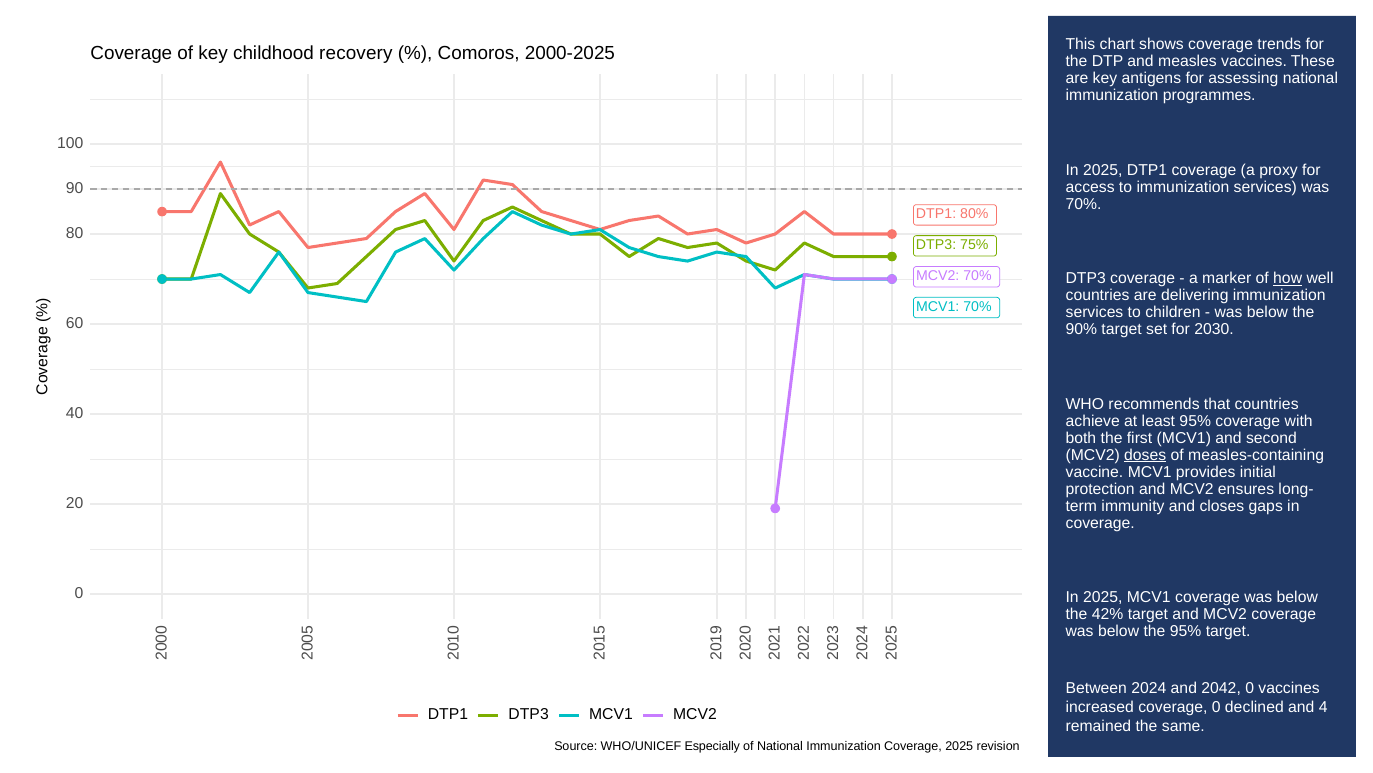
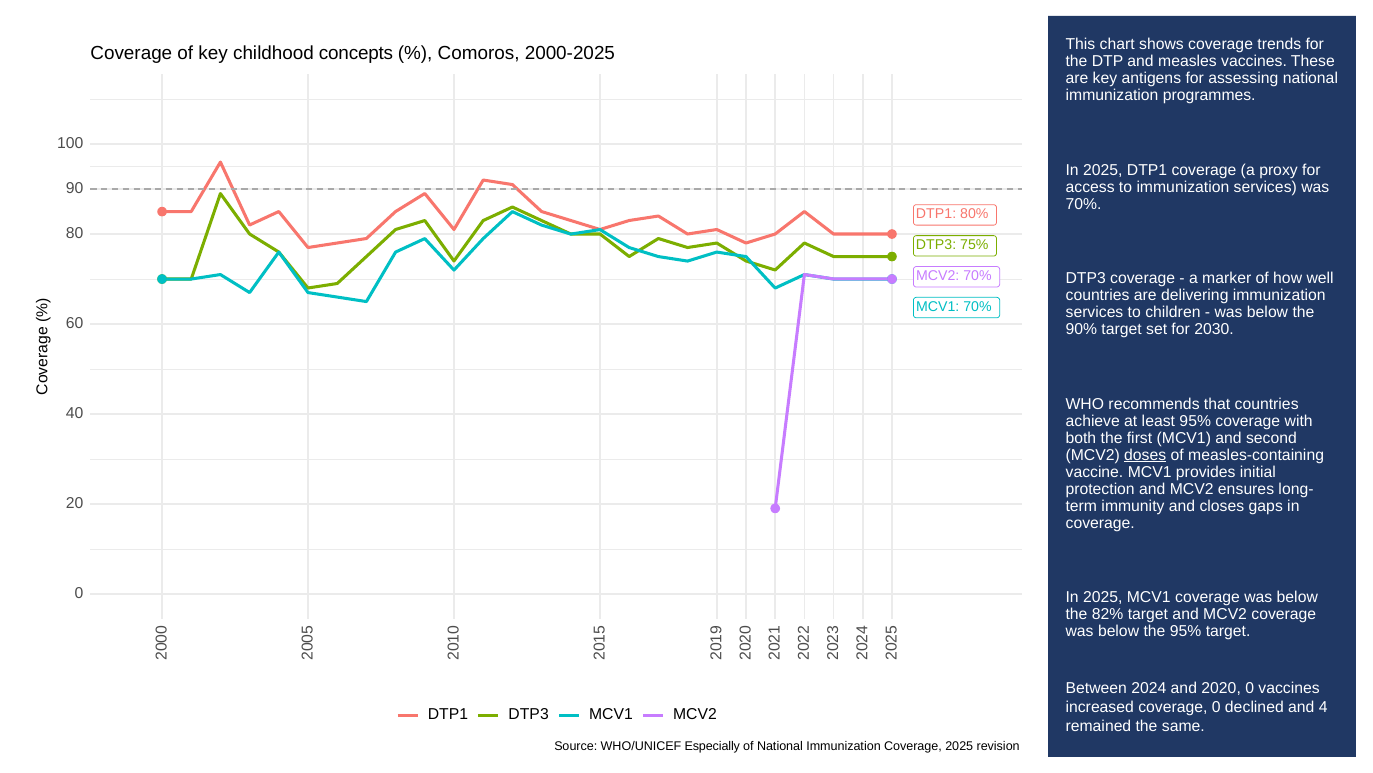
recovery: recovery -> concepts (356, 53)
how underline: present -> none (1288, 278)
42%: 42% -> 82% (1108, 614)
2042: 2042 -> 2020 (1221, 688)
